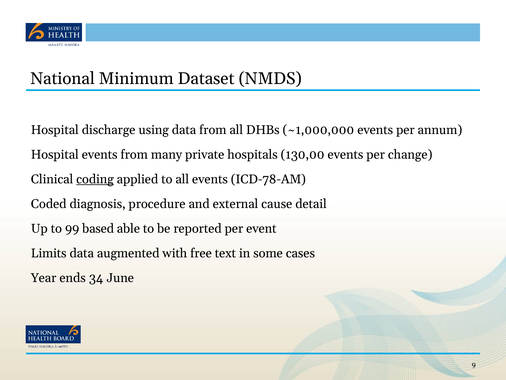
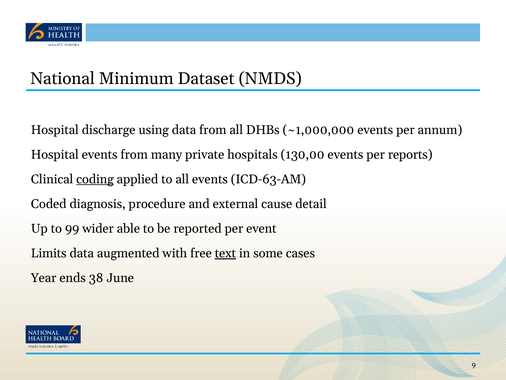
change: change -> reports (410, 154)
ICD-78-AM: ICD-78-AM -> ICD-63-AM (268, 179)
based: based -> wider (98, 228)
text underline: none -> present (225, 253)
34: 34 -> 38 (96, 278)
